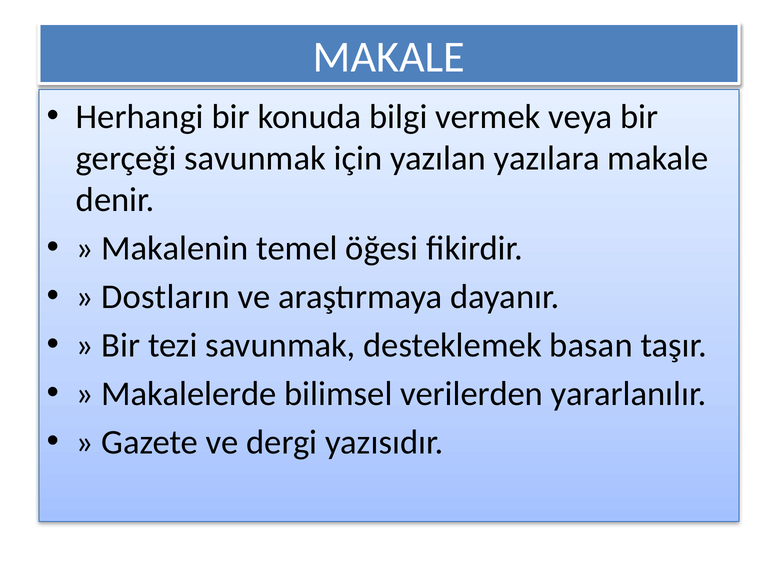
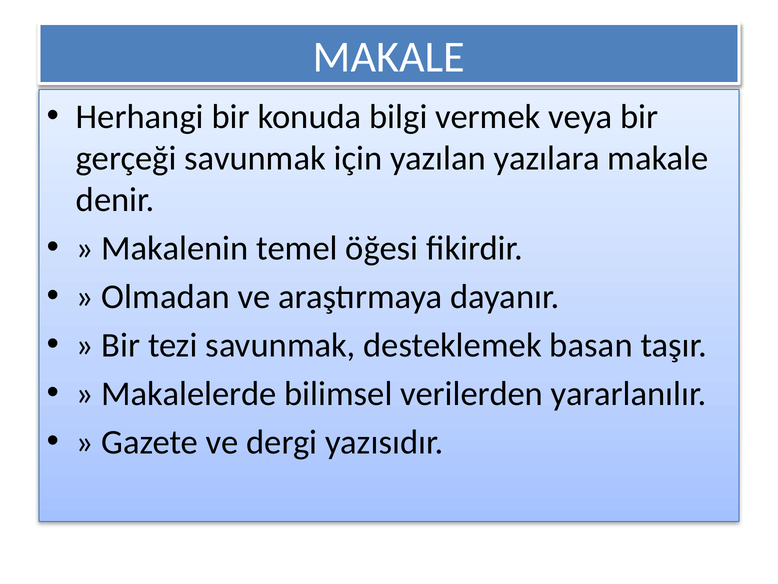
Dostların: Dostların -> Olmadan (166, 296)
